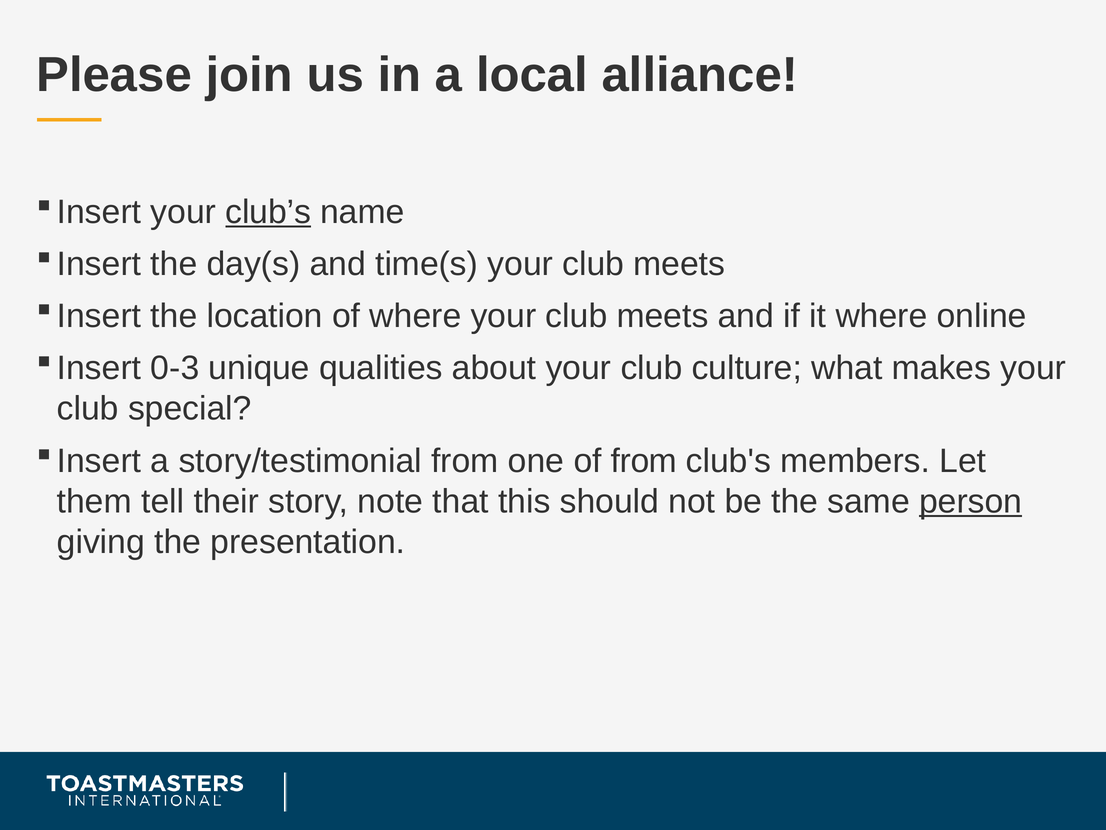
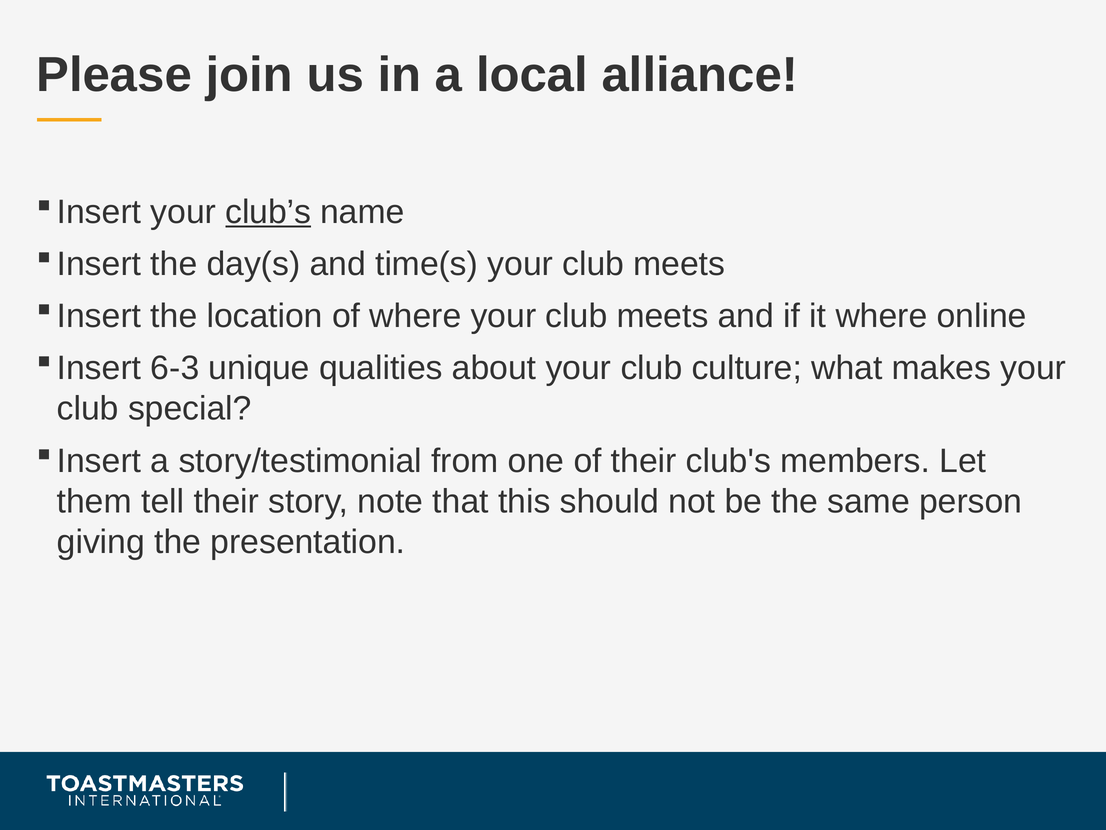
0-3: 0-3 -> 6-3 (175, 368)
of from: from -> their (644, 461)
person underline: present -> none (971, 501)
